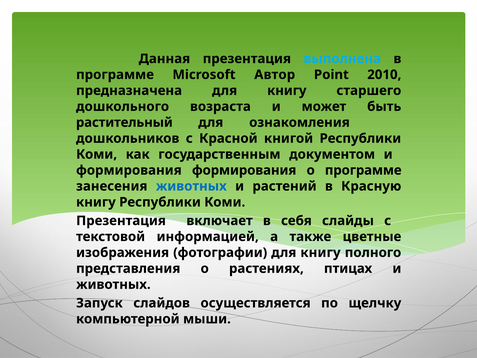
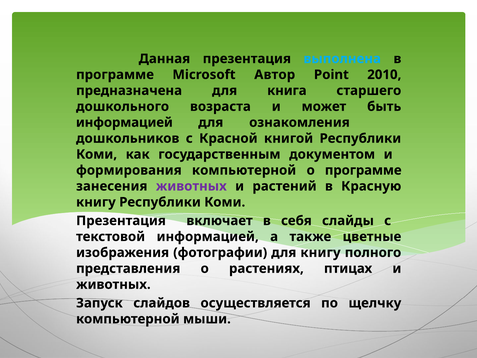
предназначена для книгу: книгу -> книга (287, 91)
растительный: растительный -> информацией (124, 122)
формирования формирования: формирования -> компьютерной (244, 170)
животных colour: blue -> purple (191, 186)
